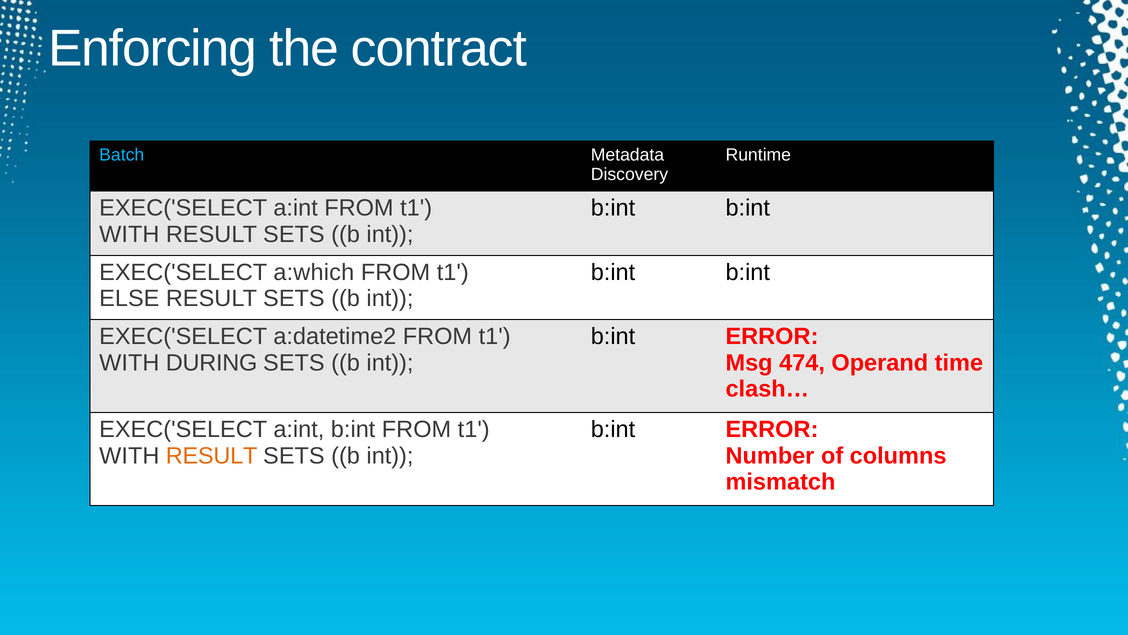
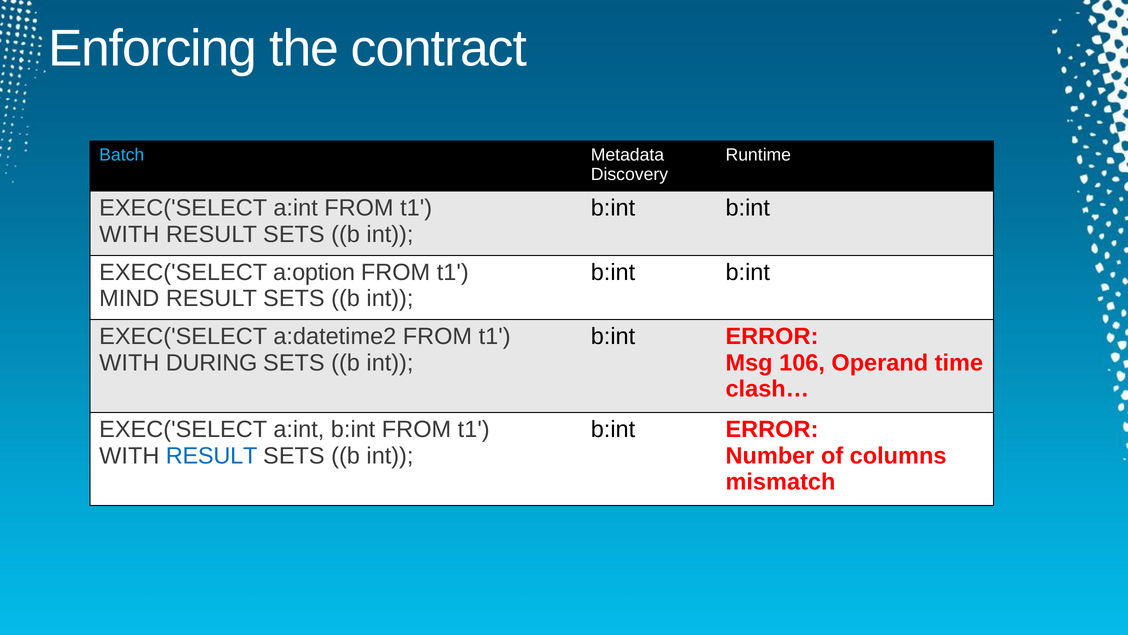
a:which: a:which -> a:option (314, 272)
ELSE: ELSE -> MIND (129, 299)
474: 474 -> 106 (802, 363)
RESULT colour: orange -> blue (212, 456)
